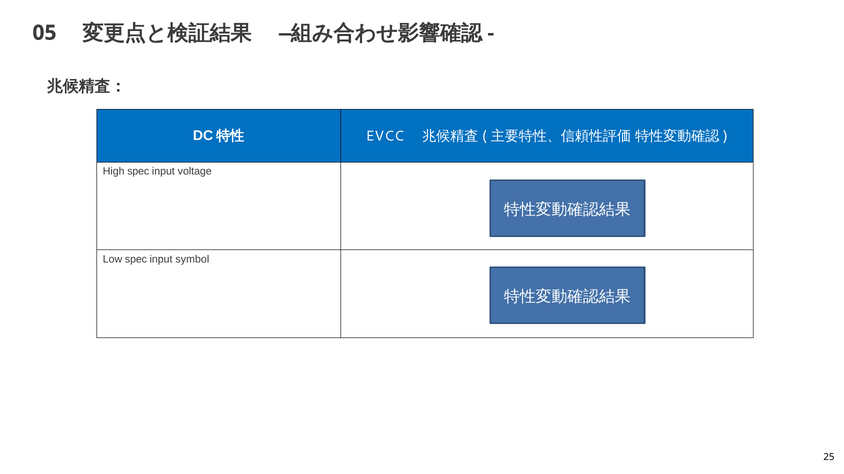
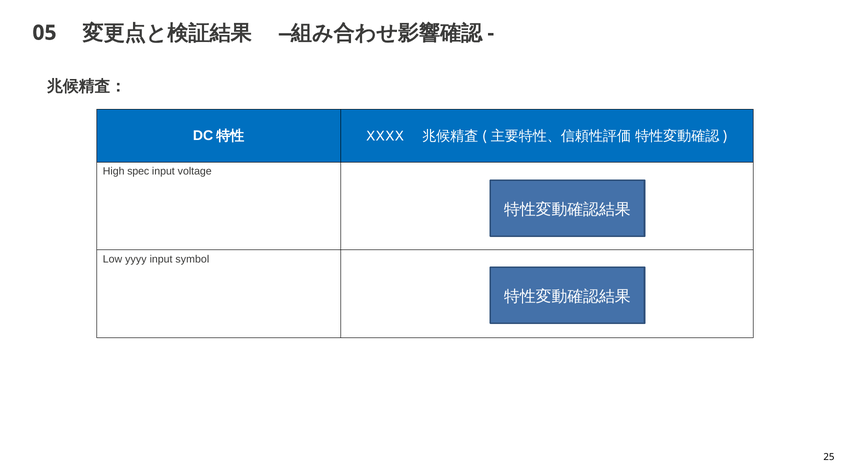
EVCC: EVCC -> XXXX (385, 136)
Low spec: spec -> yyyy (136, 260)
